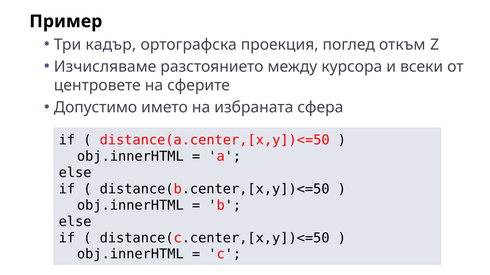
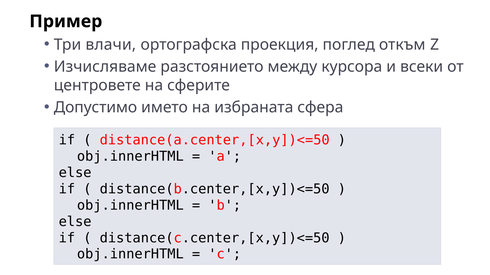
кадър: кадър -> влачи (111, 45)
